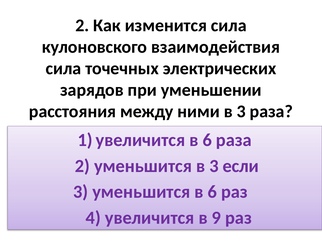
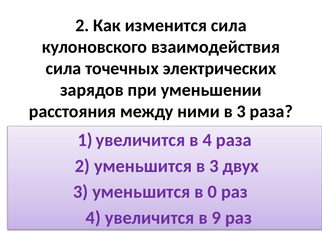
6: 6 -> 4 (207, 140)
если: если -> двух (241, 166)
уменьшится в 6: 6 -> 0 (212, 192)
